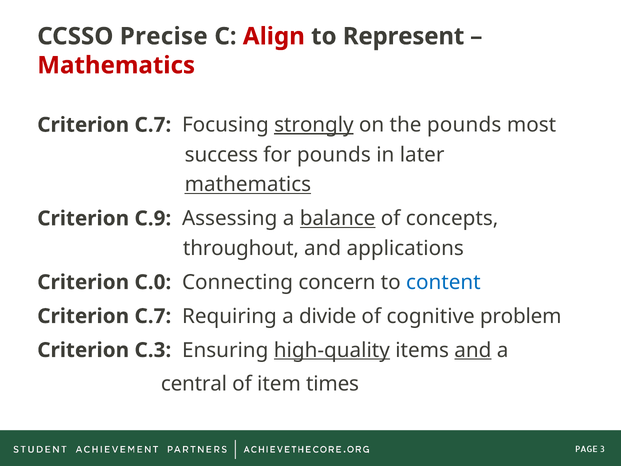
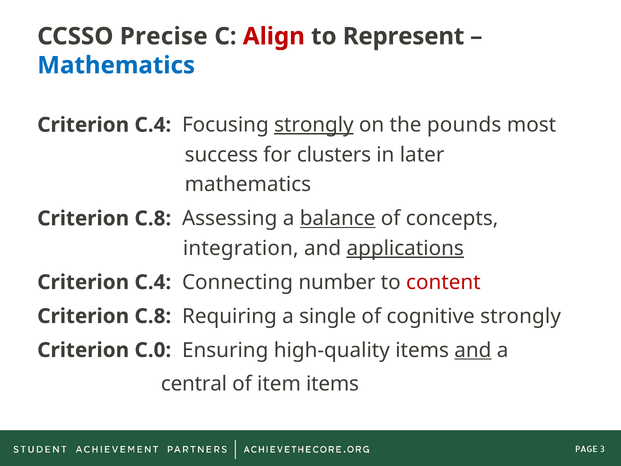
Mathematics colour: red -> blue (116, 65)
C.7: C.7 -> C.4 (153, 125)
for pounds: pounds -> clusters (334, 155)
mathematics underline: present -> none (248, 184)
C.9: C.9 -> C.8 (153, 218)
throughout: throughout -> integration (241, 248)
applications underline: none -> present (405, 248)
C.0: C.0 -> C.4 (153, 282)
concern: concern -> number (337, 282)
content colour: blue -> red (443, 282)
C.7: C.7 -> C.8 (153, 316)
divide: divide -> single (328, 316)
cognitive problem: problem -> strongly (521, 316)
C.3: C.3 -> C.0 (153, 350)
high-quality underline: present -> none (332, 350)
item times: times -> items (333, 384)
